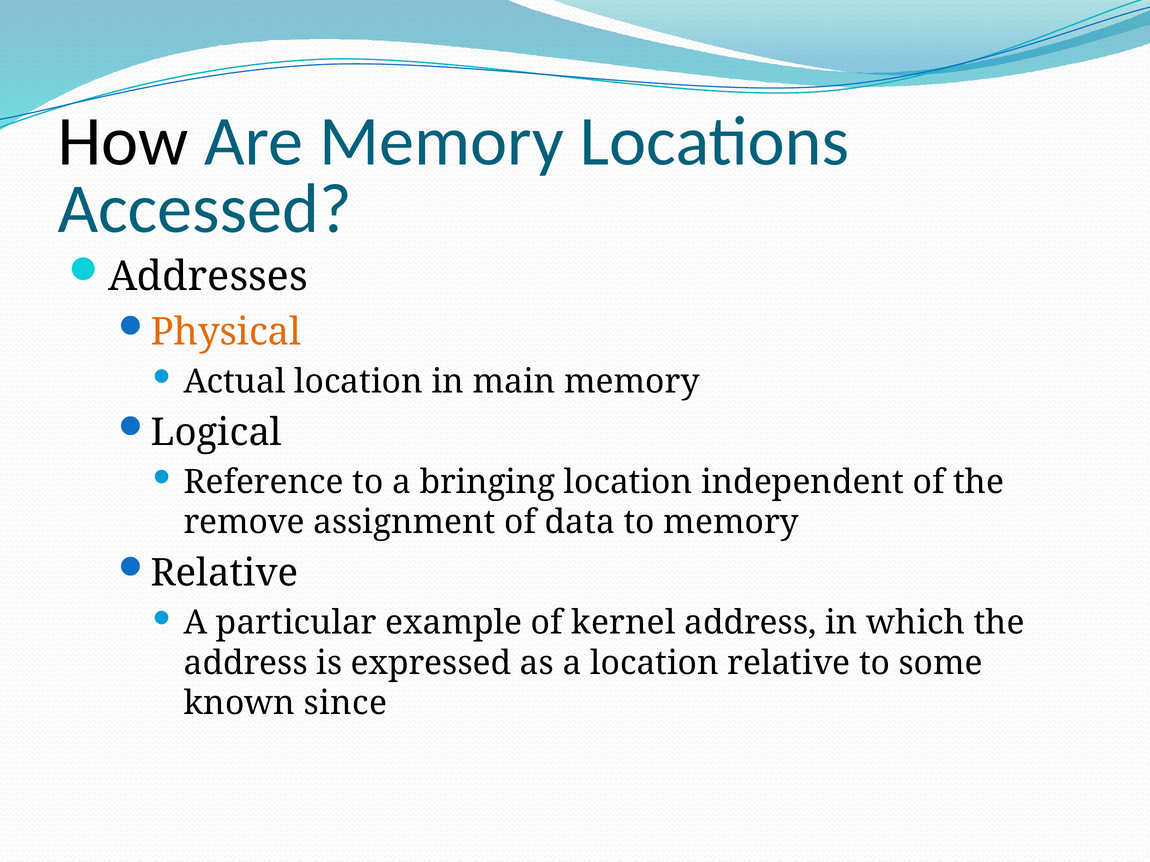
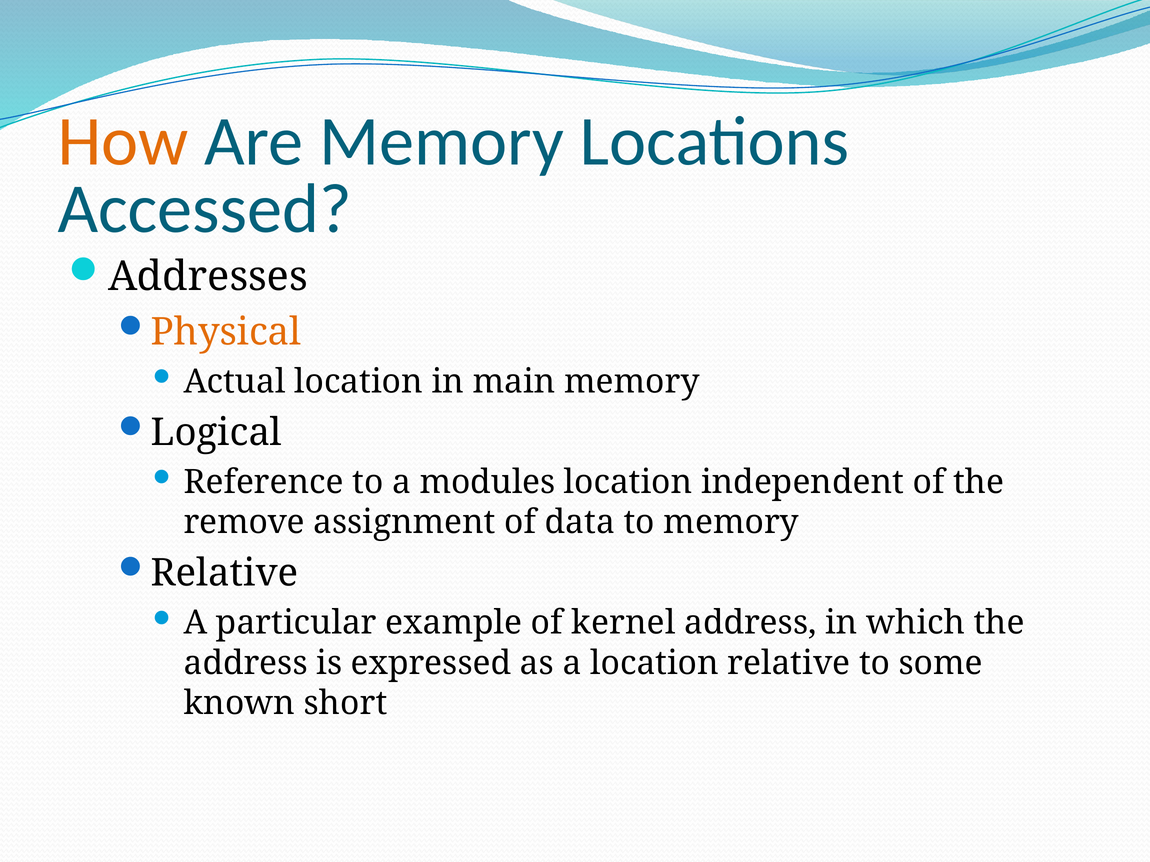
How colour: black -> orange (123, 142)
bringing: bringing -> modules (487, 482)
since: since -> short (346, 704)
